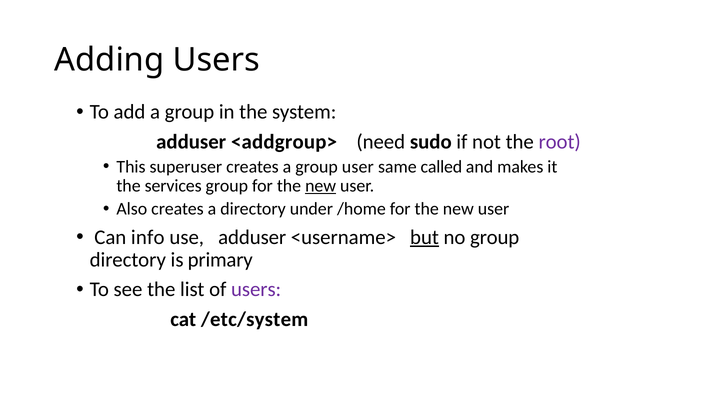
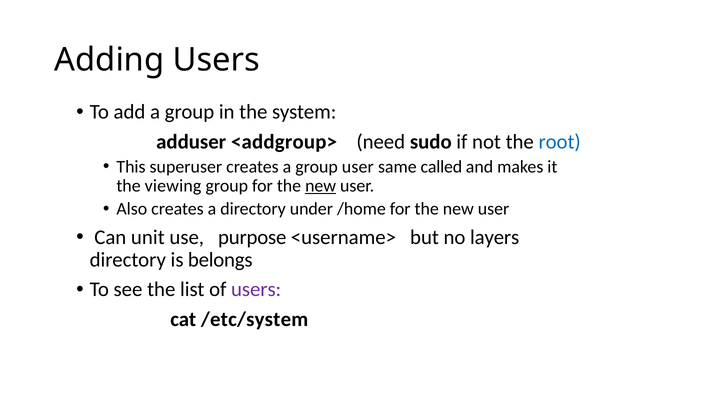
root colour: purple -> blue (560, 142)
services: services -> viewing (173, 186)
info: info -> unit (148, 237)
use adduser: adduser -> purpose (252, 237)
but underline: present -> none (424, 237)
no group: group -> layers (495, 237)
primary: primary -> belongs (220, 259)
